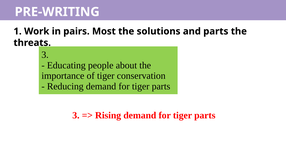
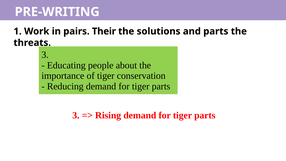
Most: Most -> Their (104, 31)
